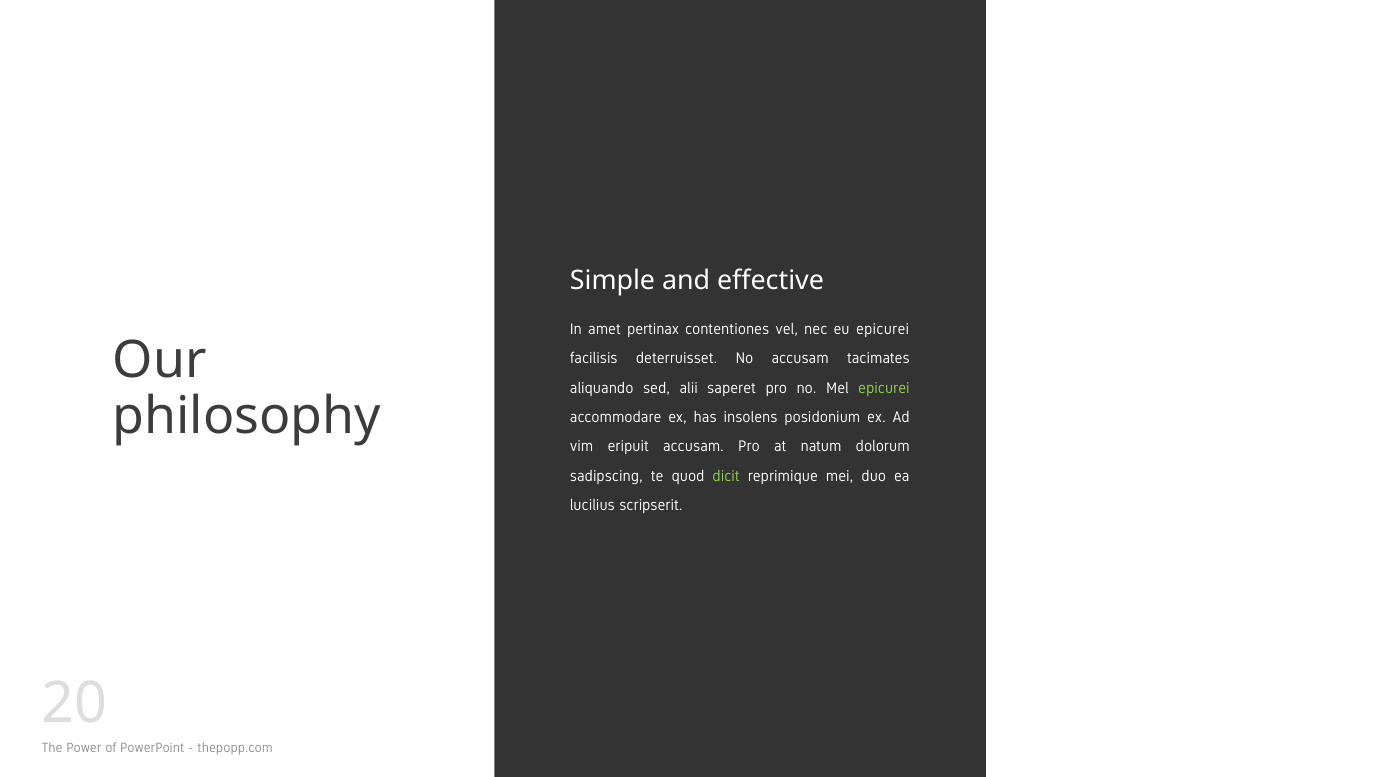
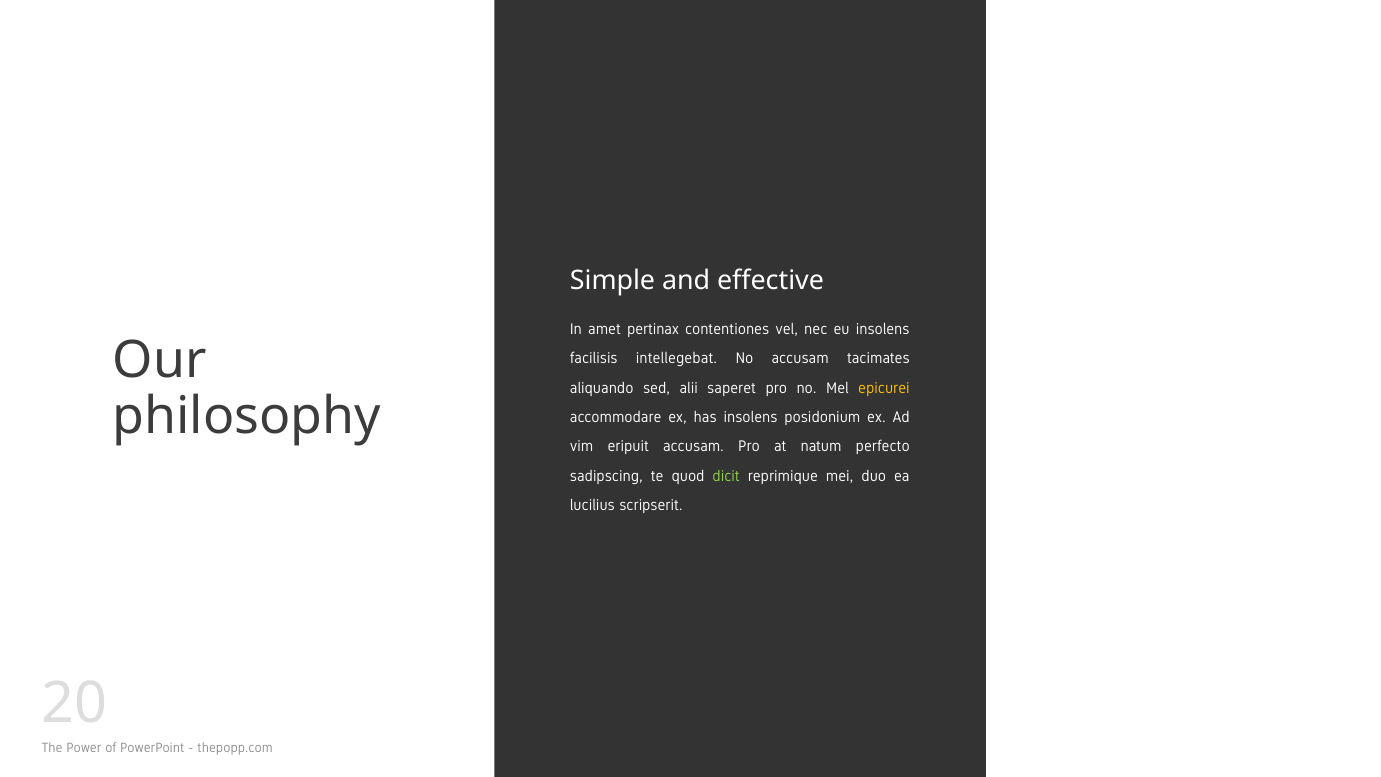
eu epicurei: epicurei -> insolens (883, 329)
deterruisset: deterruisset -> intellegebat (677, 358)
epicurei colour: light green -> yellow (884, 388)
dolorum: dolorum -> perfecto (883, 447)
